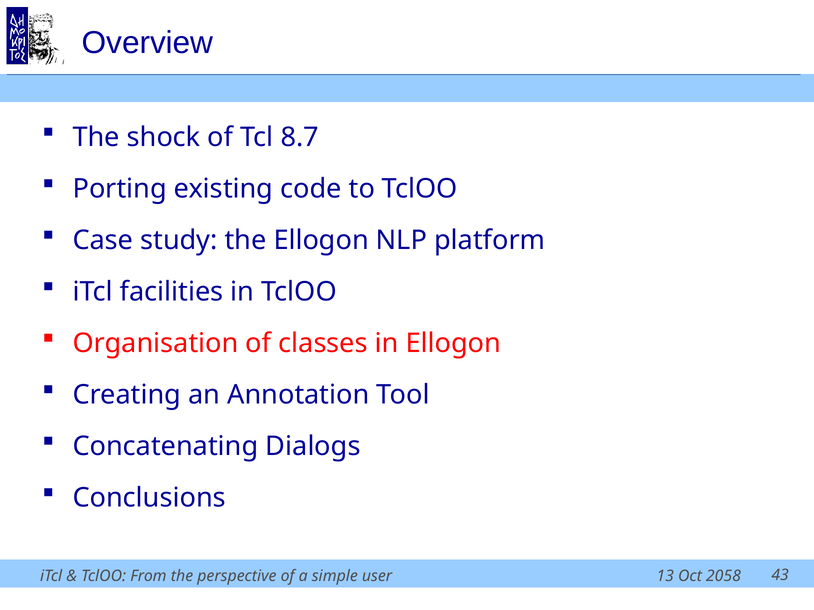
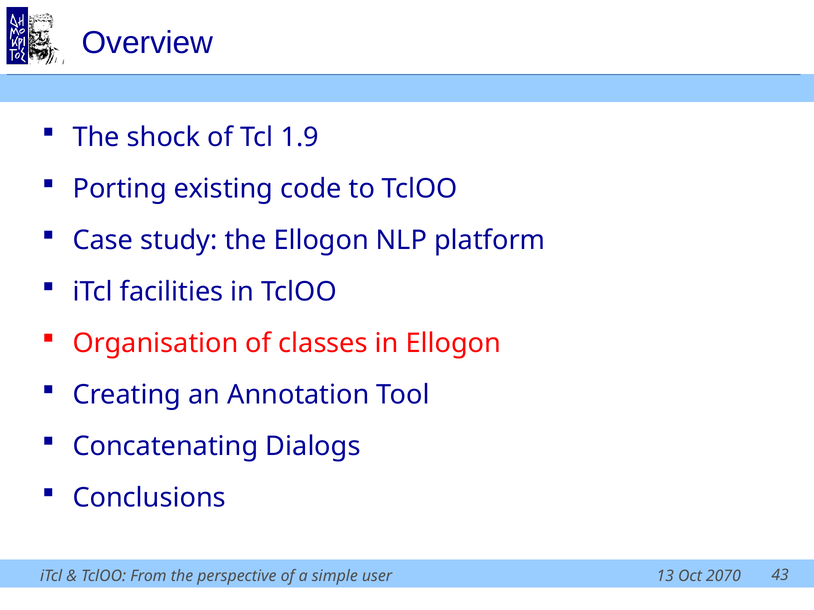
8.7: 8.7 -> 1.9 (300, 138)
2058: 2058 -> 2070 (723, 576)
